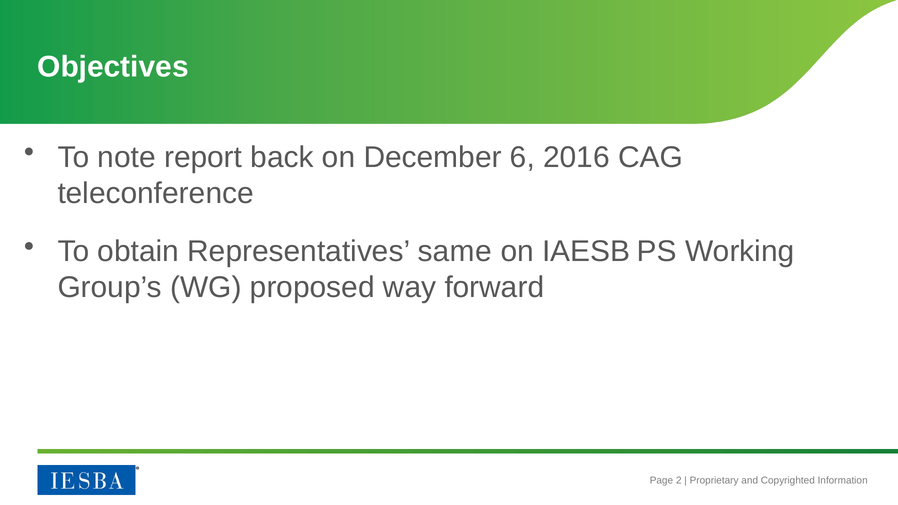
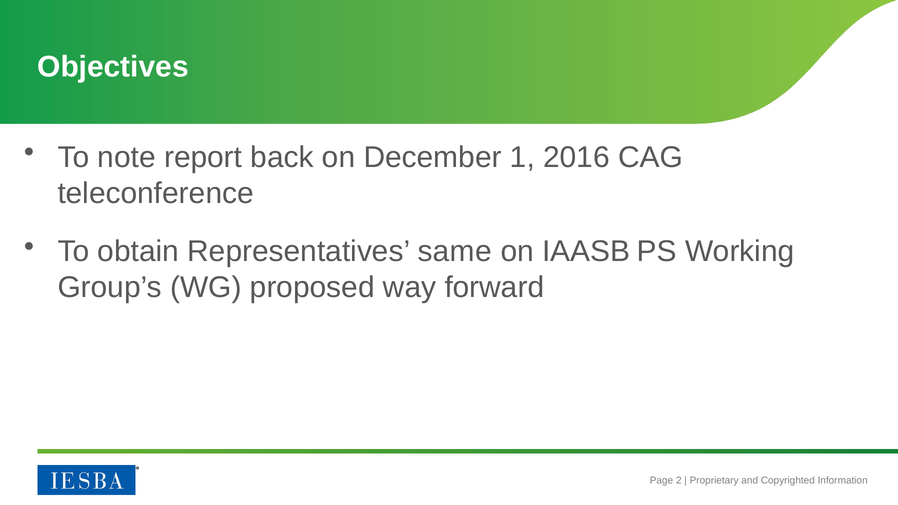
6: 6 -> 1 (522, 157)
IAESB: IAESB -> IAASB (586, 252)
